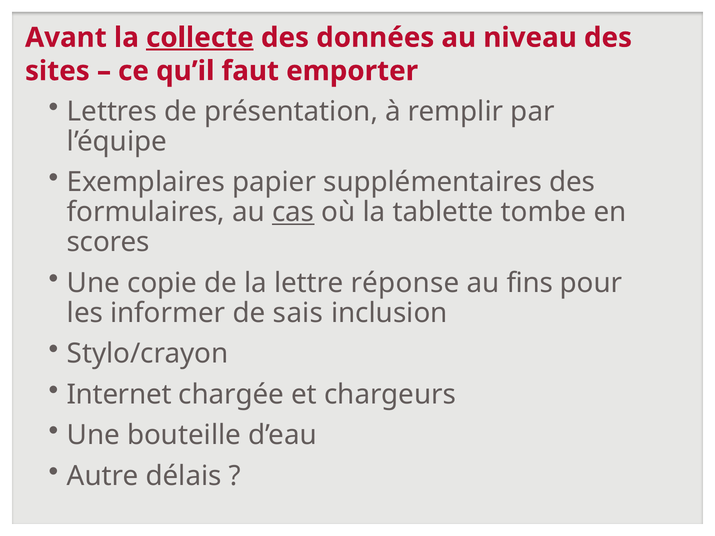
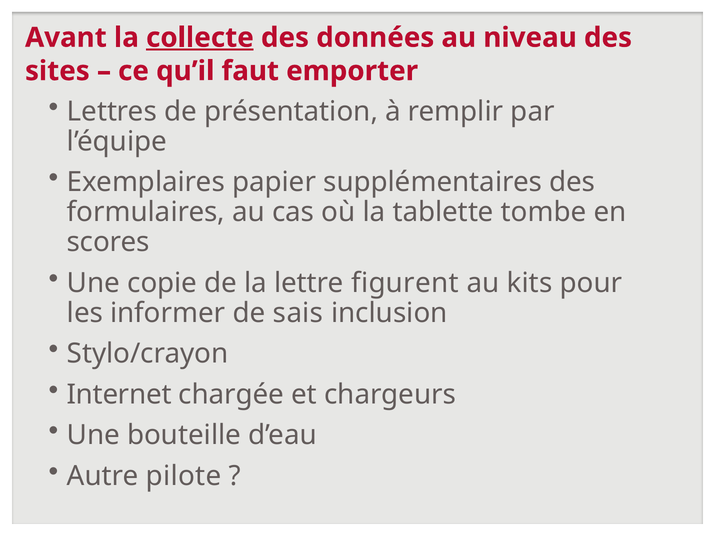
cas underline: present -> none (293, 212)
réponse: réponse -> figurent (405, 283)
fins: fins -> kits (530, 283)
délais: délais -> pilote (183, 476)
